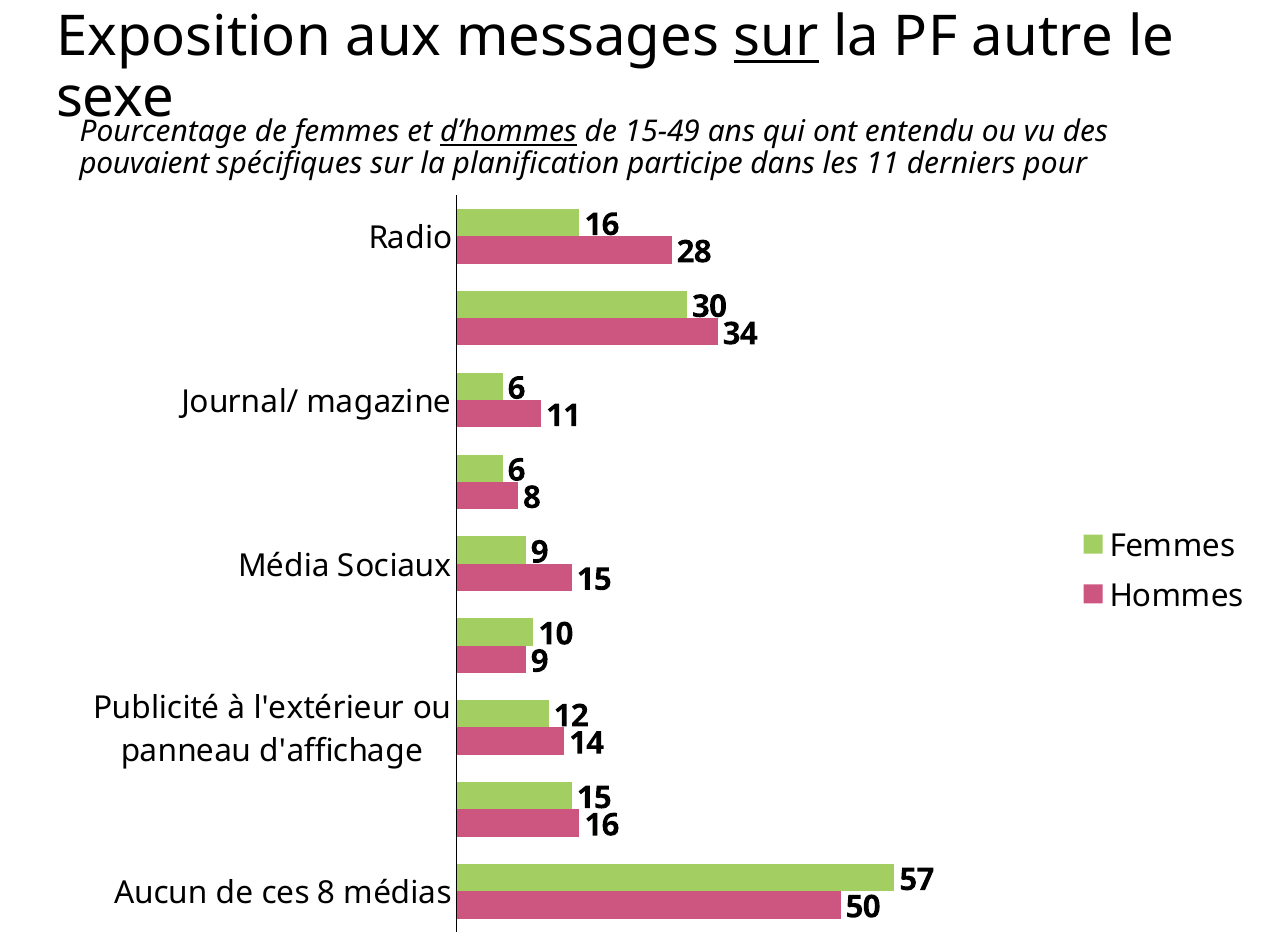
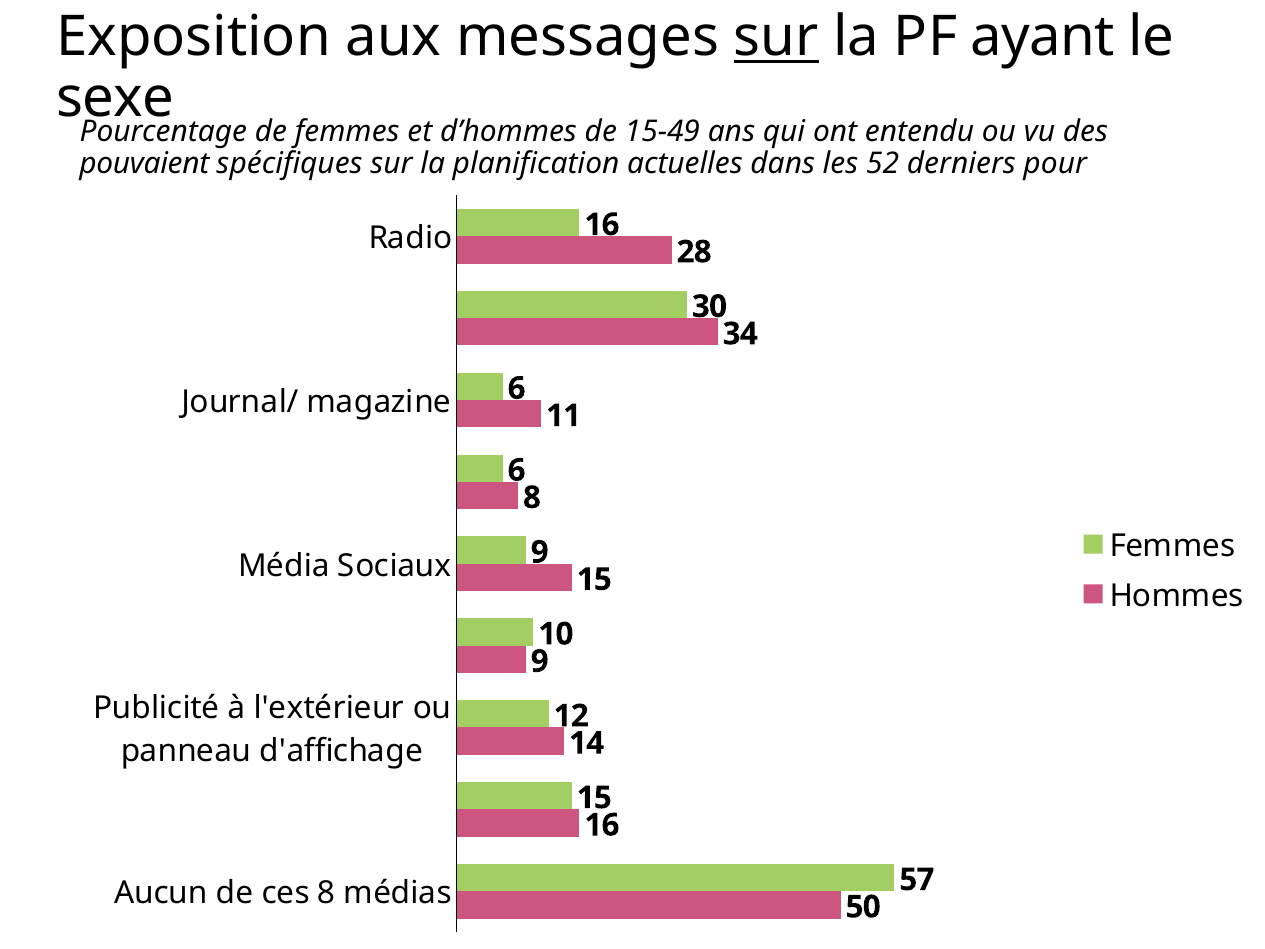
autre: autre -> ayant (1043, 37)
d’hommes underline: present -> none (508, 132)
participe: participe -> actuelles (685, 164)
les 11: 11 -> 52 (883, 164)
